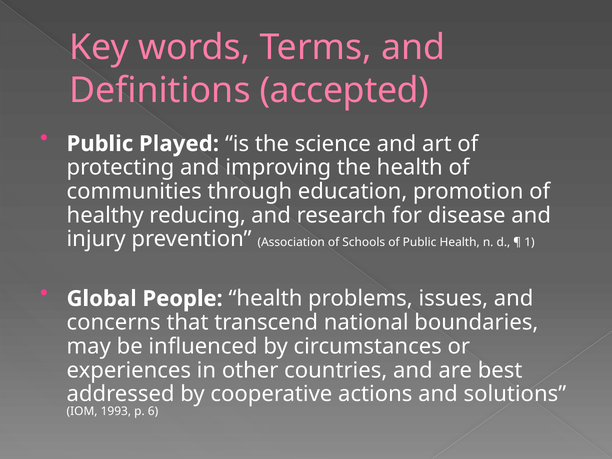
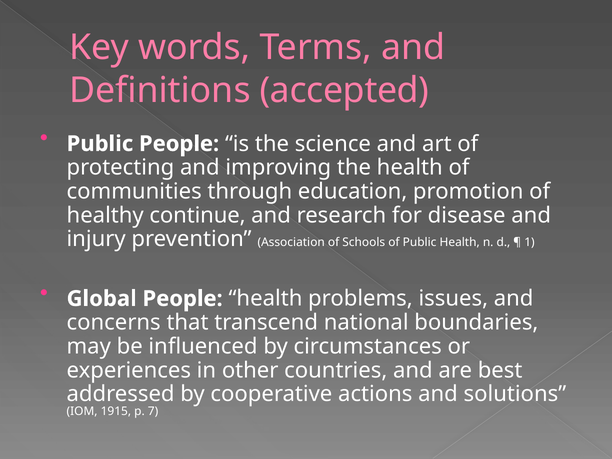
Public Played: Played -> People (179, 144)
reducing: reducing -> continue (198, 215)
1993: 1993 -> 1915 (116, 411)
6: 6 -> 7 (153, 411)
